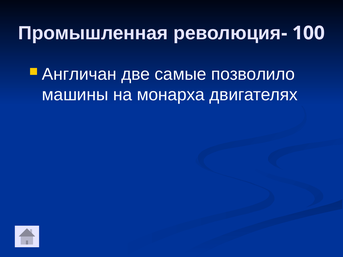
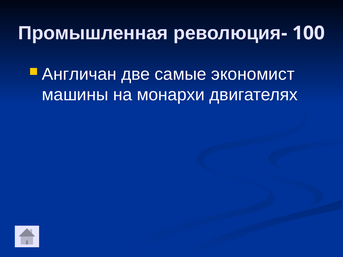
позволило: позволило -> экономист (253, 74)
монарха: монарха -> монархи (171, 95)
